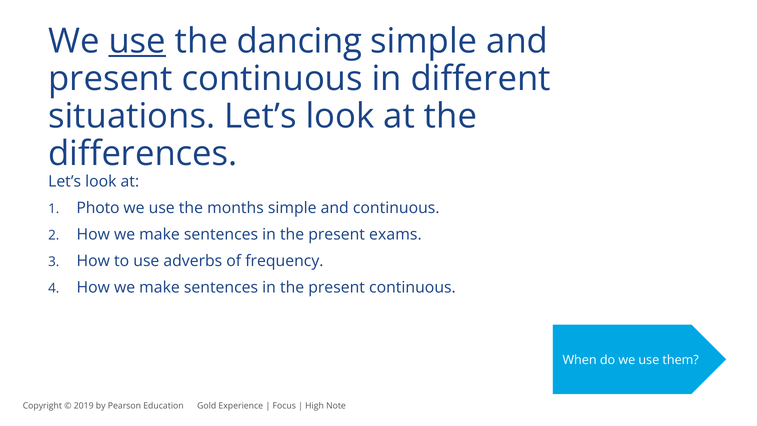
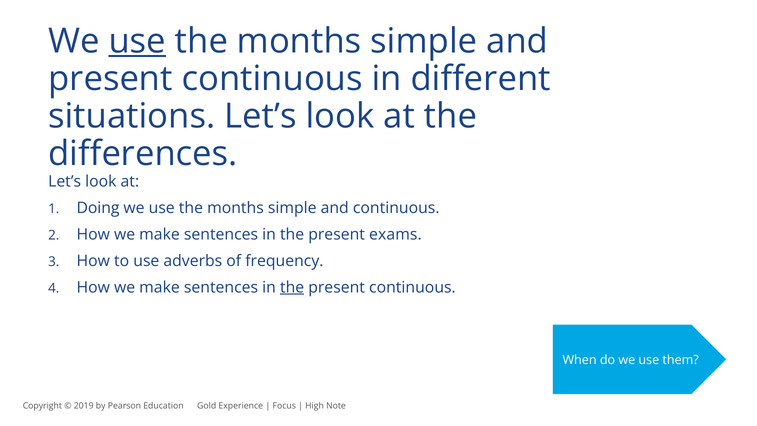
dancing: dancing -> months (299, 41)
Photo: Photo -> Doing (98, 208)
the underline: none -> present (292, 287)
